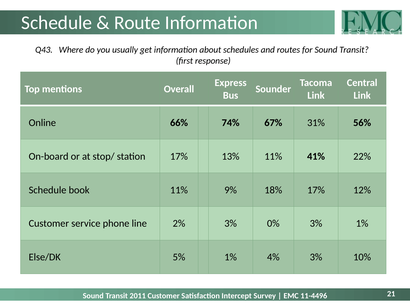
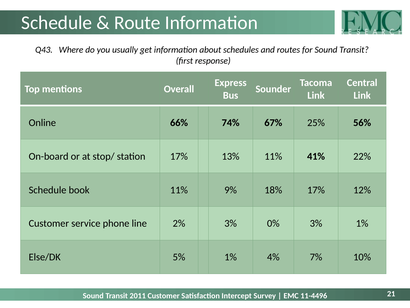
31%: 31% -> 25% (316, 122)
4% 3%: 3% -> 7% (316, 257)
